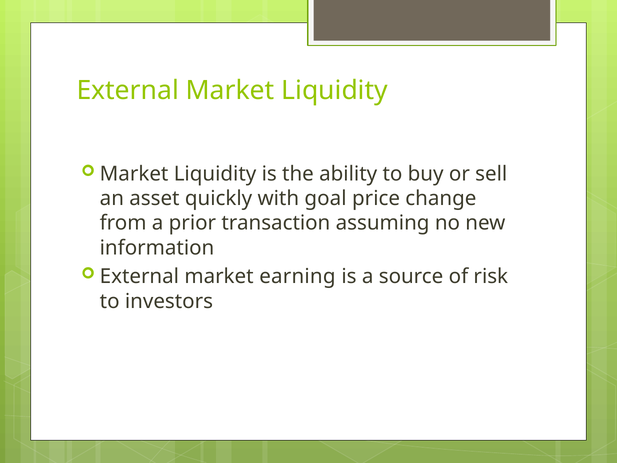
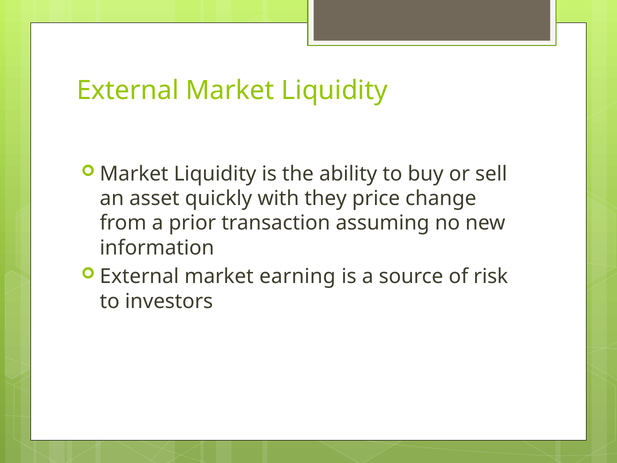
goal: goal -> they (326, 198)
